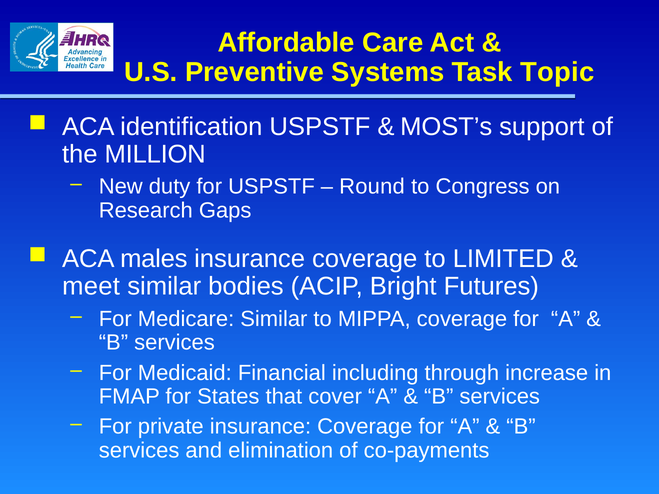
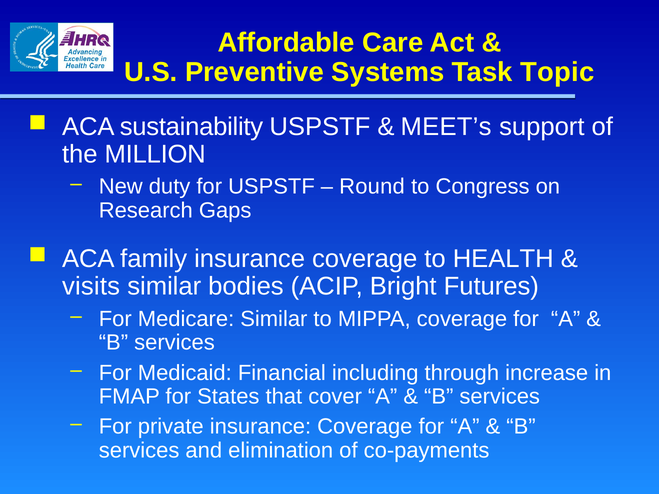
identification: identification -> sustainability (191, 127)
MOST’s: MOST’s -> MEET’s (446, 127)
males: males -> family (154, 259)
LIMITED: LIMITED -> HEALTH (503, 259)
meet: meet -> visits (91, 287)
